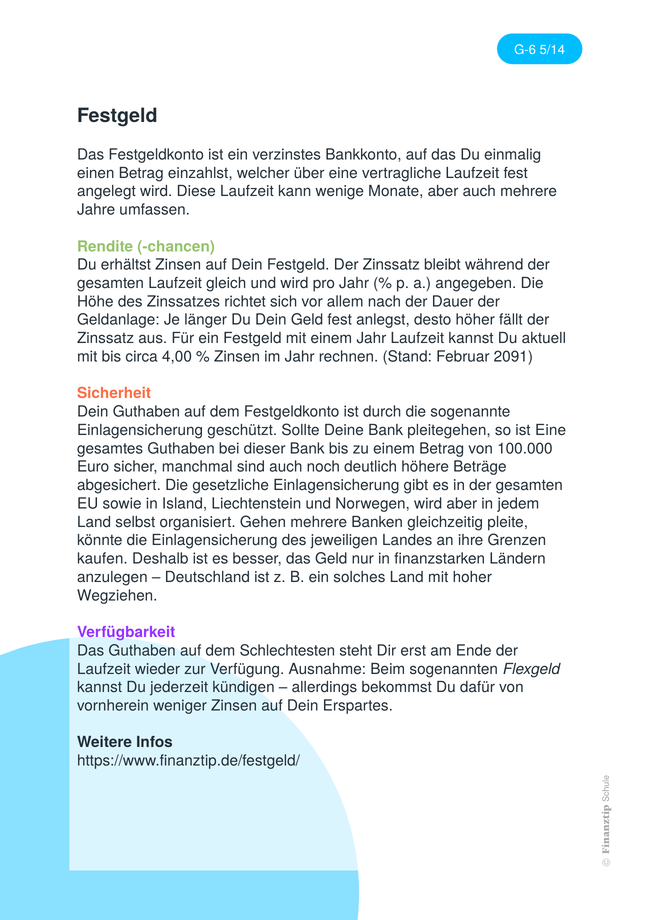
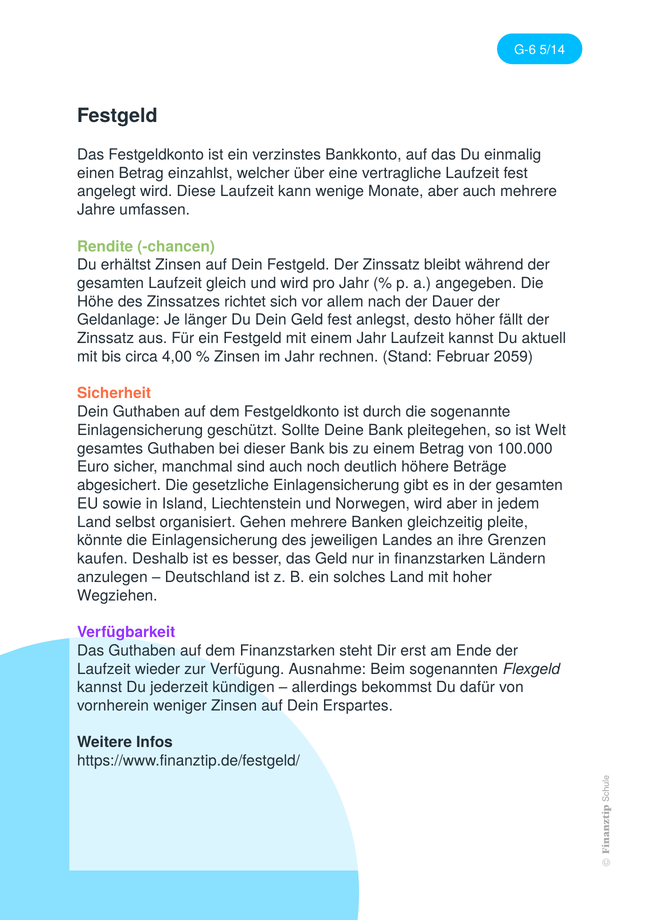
2091: 2091 -> 2059 (513, 357)
ist Eine: Eine -> Welt (551, 430)
dem Schlechtesten: Schlechtesten -> Finanzstarken (287, 651)
